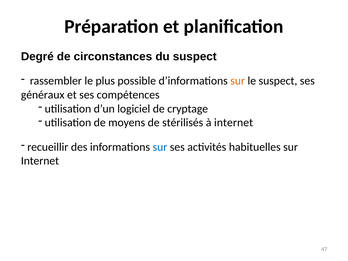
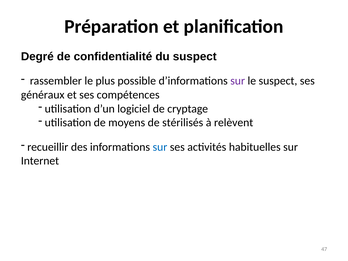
circonstances: circonstances -> confidentialité (113, 57)
sur colour: orange -> purple (238, 81)
à internet: internet -> relèvent (234, 123)
